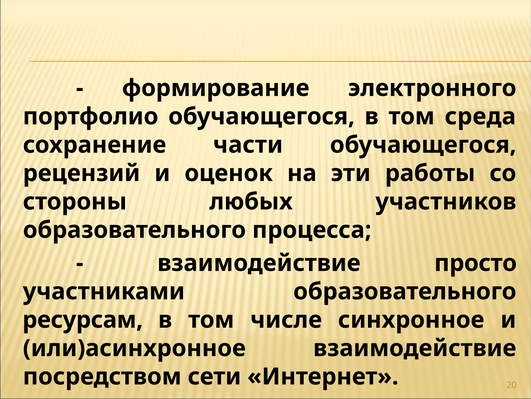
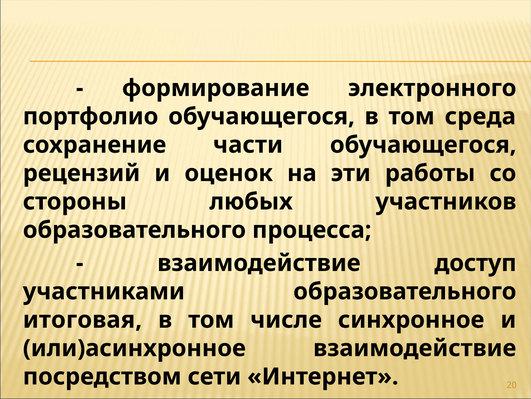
просто: просто -> доступ (476, 263)
ресурсам: ресурсам -> итоговая (82, 319)
